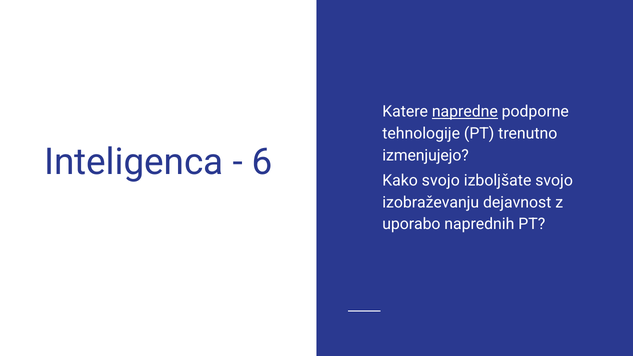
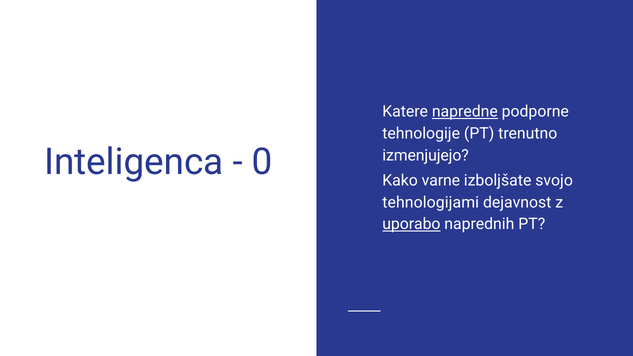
6: 6 -> 0 (262, 162)
Kako svojo: svojo -> varne (441, 181)
izobraževanju: izobraževanju -> tehnologijami (431, 202)
uporabo underline: none -> present (411, 224)
